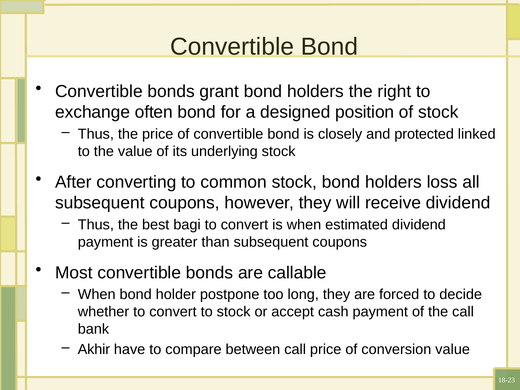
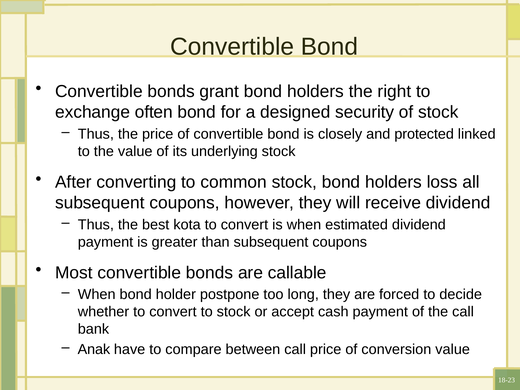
position: position -> security (365, 112)
bagi: bagi -> kota (187, 225)
Akhir: Akhir -> Anak (94, 349)
